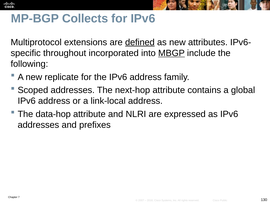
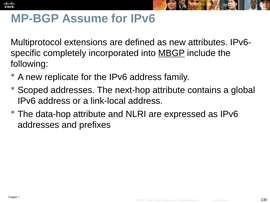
Collects: Collects -> Assume (85, 19)
defined underline: present -> none (140, 42)
throughout: throughout -> completely (65, 53)
